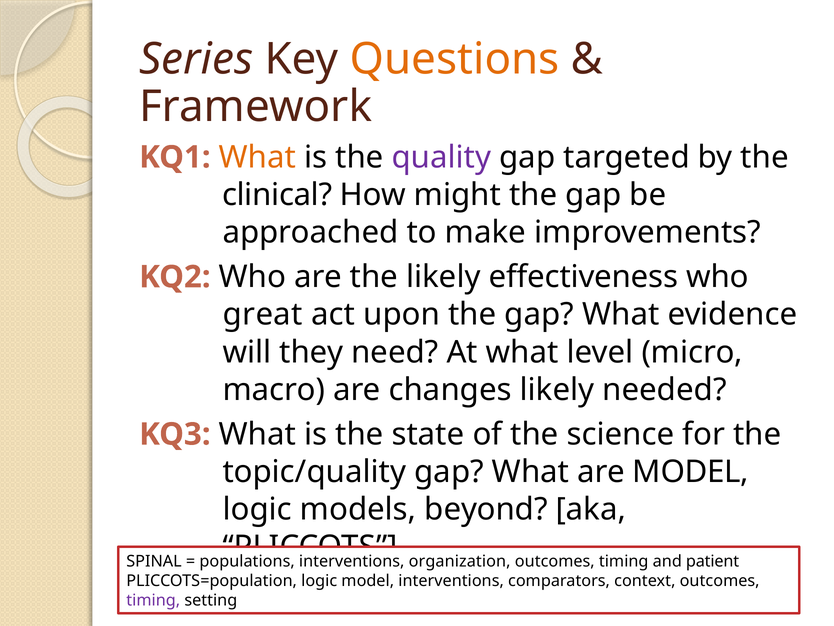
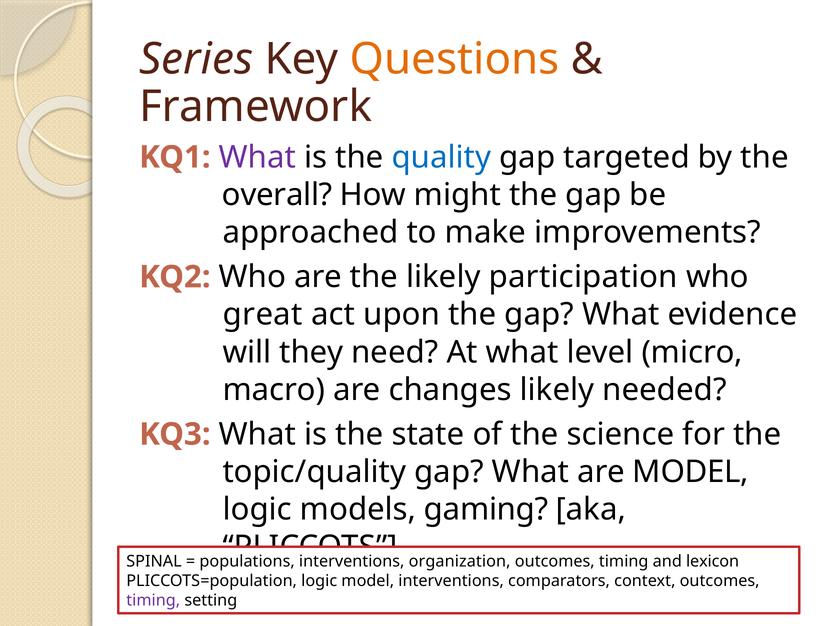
What colour: orange -> purple (257, 157)
quality colour: purple -> blue (441, 157)
clinical: clinical -> overall (277, 195)
effectiveness: effectiveness -> participation (583, 277)
beyond: beyond -> gaming (486, 509)
patient: patient -> lexicon (713, 561)
